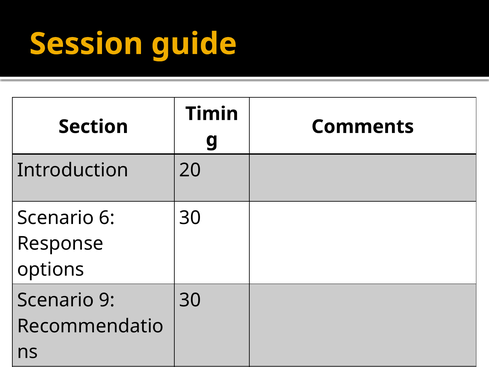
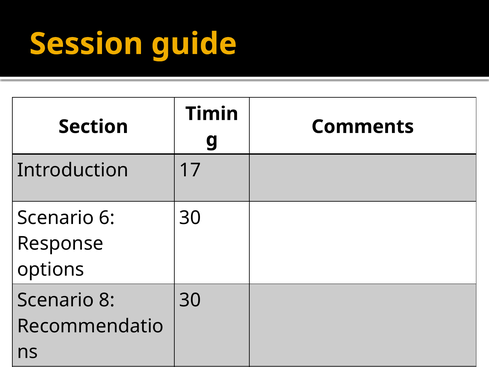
20: 20 -> 17 (190, 170)
9: 9 -> 8 (107, 300)
